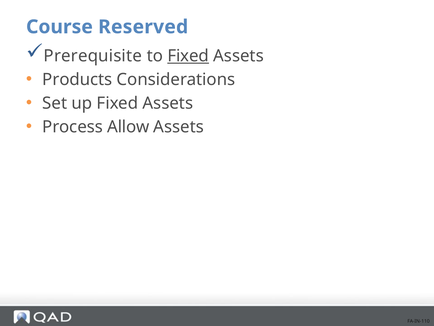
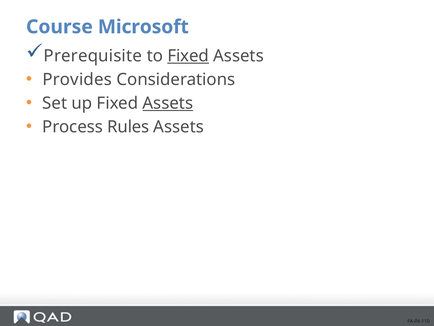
Reserved: Reserved -> Microsoft (143, 27)
Products: Products -> Provides (77, 79)
Assets underline: none -> present (168, 103)
Allow: Allow -> Rules (128, 127)
